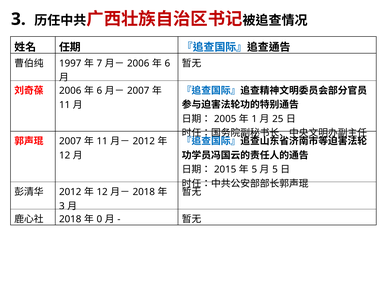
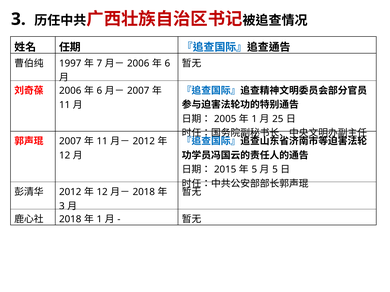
0: 0 -> 1 (99, 220)
